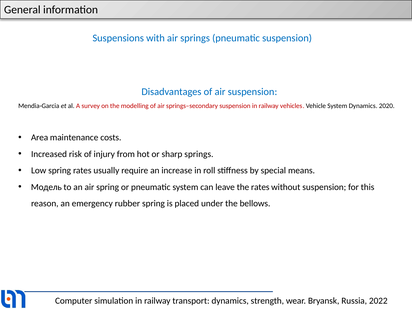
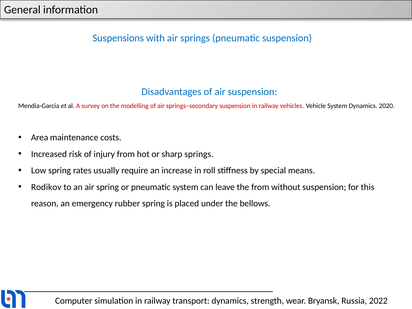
Модель: Модель -> Rodikov (46, 187)
the rates: rates -> from (260, 187)
